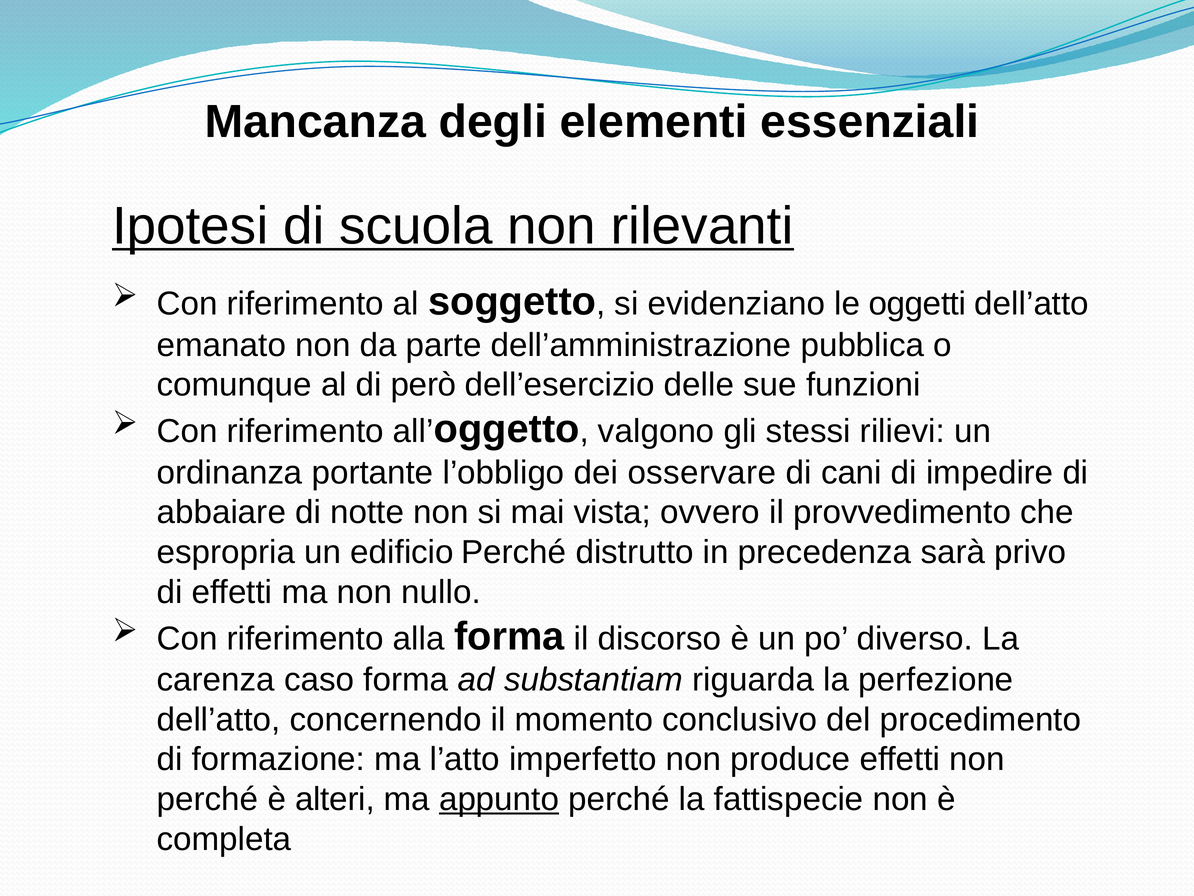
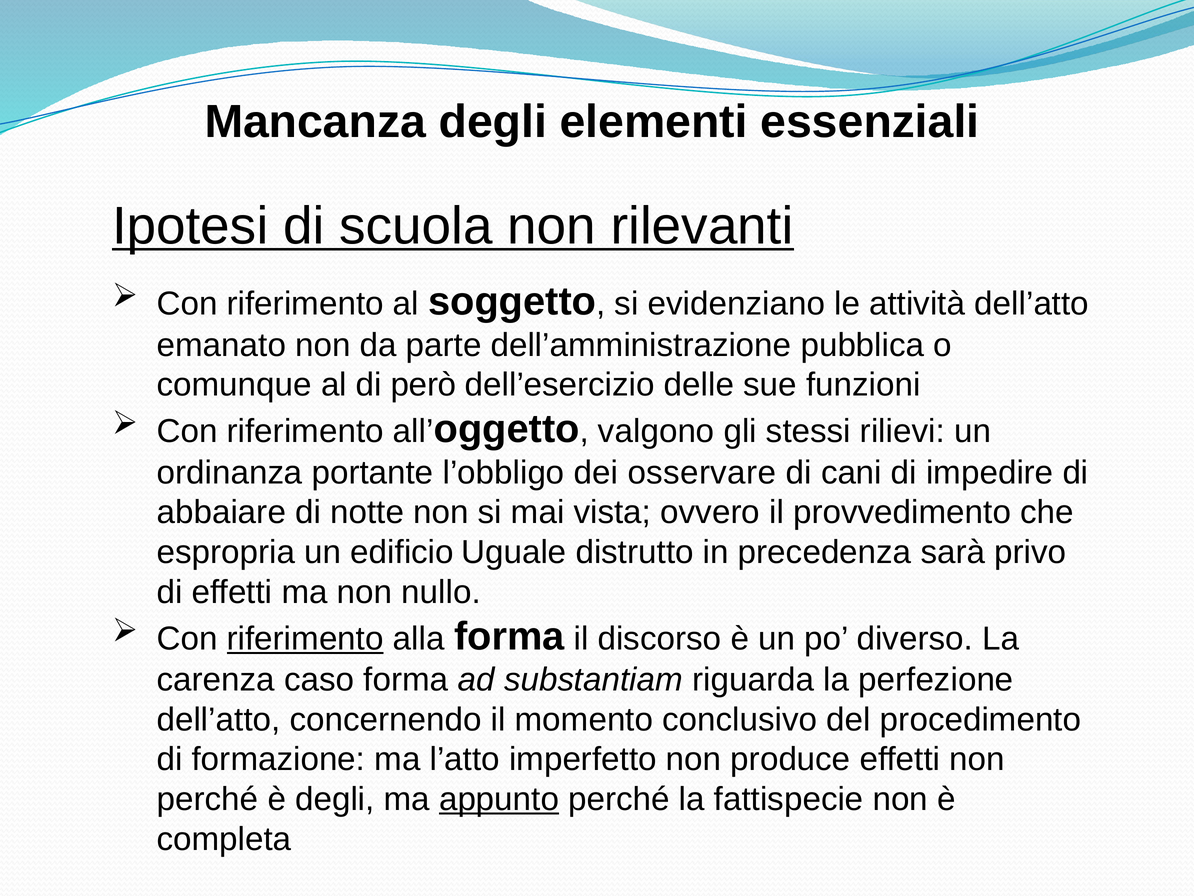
oggetti: oggetti -> attività (917, 304)
edificio Perché: Perché -> Uguale (514, 552)
riferimento underline: none -> present (305, 638)
è alteri: alteri -> degli (335, 799)
